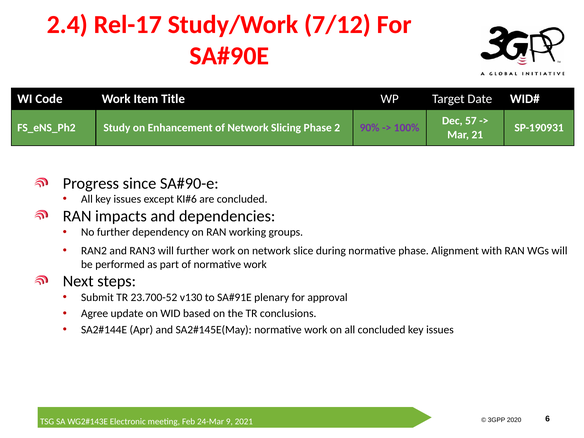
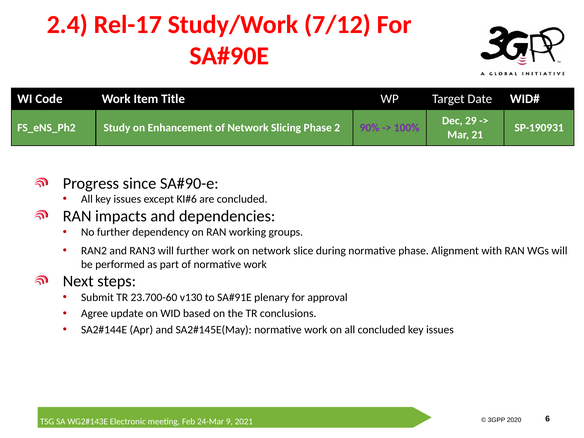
57: 57 -> 29 (471, 121)
23.700-52: 23.700-52 -> 23.700-60 (154, 297)
